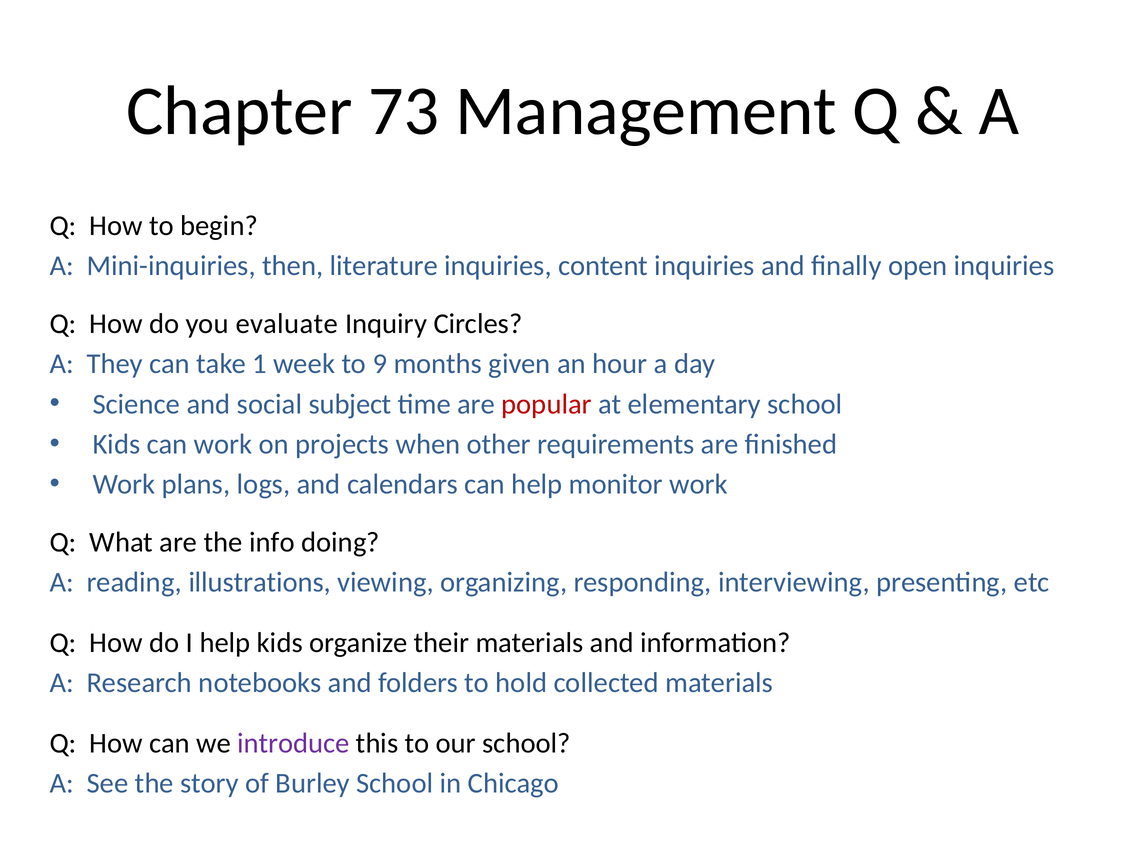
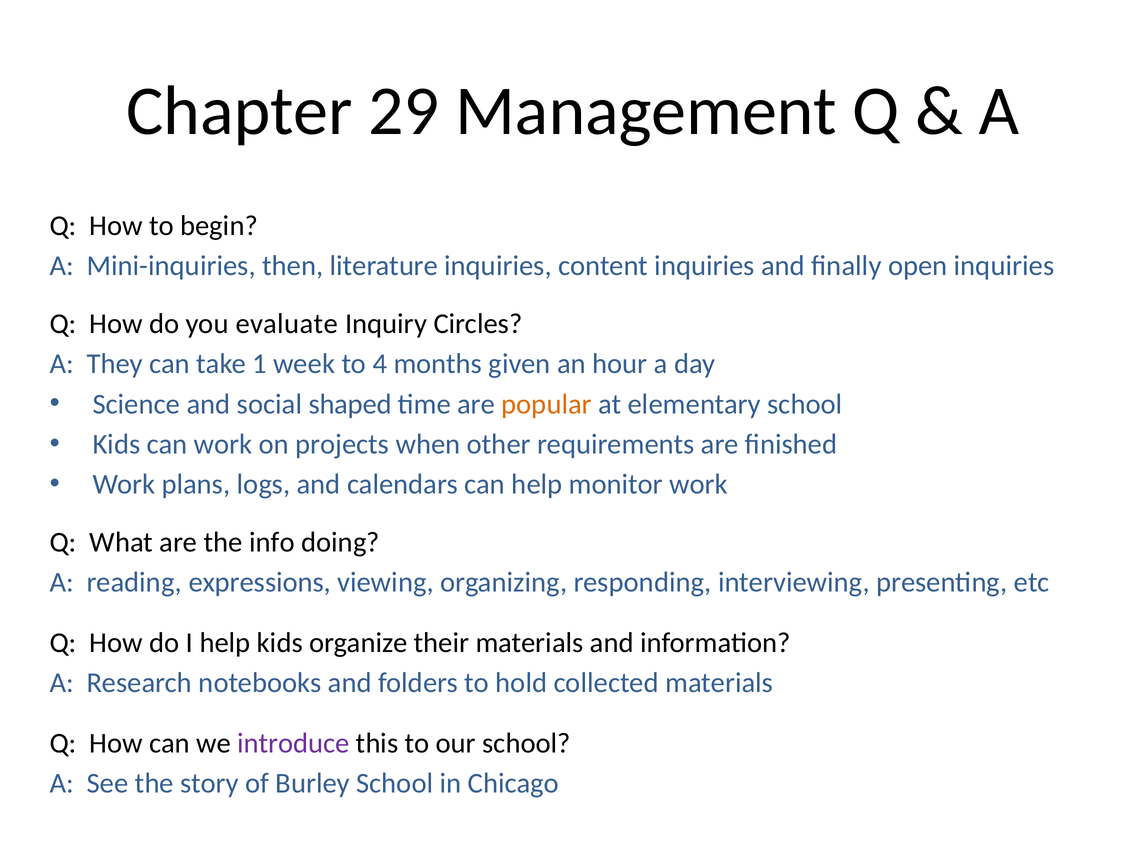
73: 73 -> 29 (404, 111)
9: 9 -> 4 (380, 364)
subject: subject -> shaped (350, 404)
popular colour: red -> orange (547, 404)
illustrations: illustrations -> expressions (260, 583)
